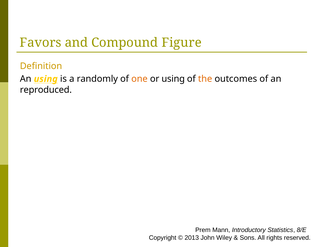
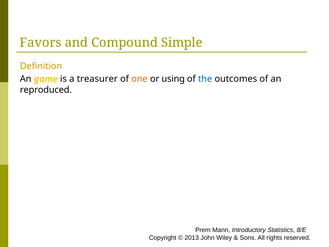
Figure: Figure -> Simple (182, 43)
An using: using -> game (46, 79)
randomly: randomly -> treasurer (97, 79)
the colour: orange -> blue (205, 79)
